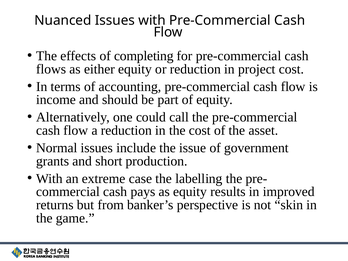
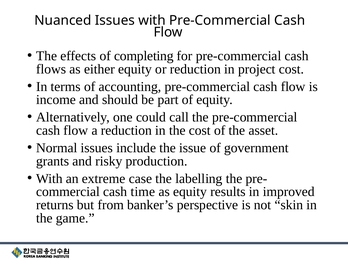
short: short -> risky (109, 161)
pays: pays -> time (143, 192)
